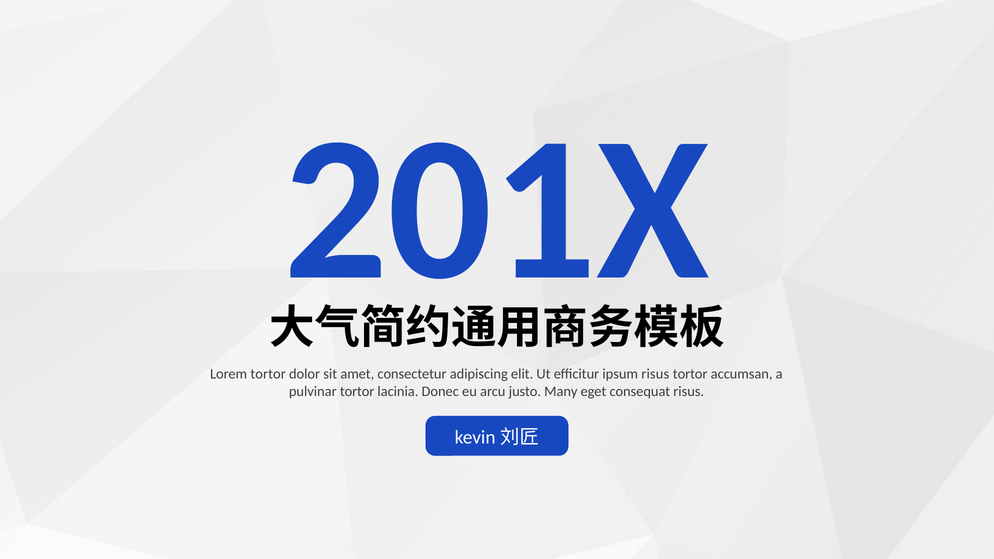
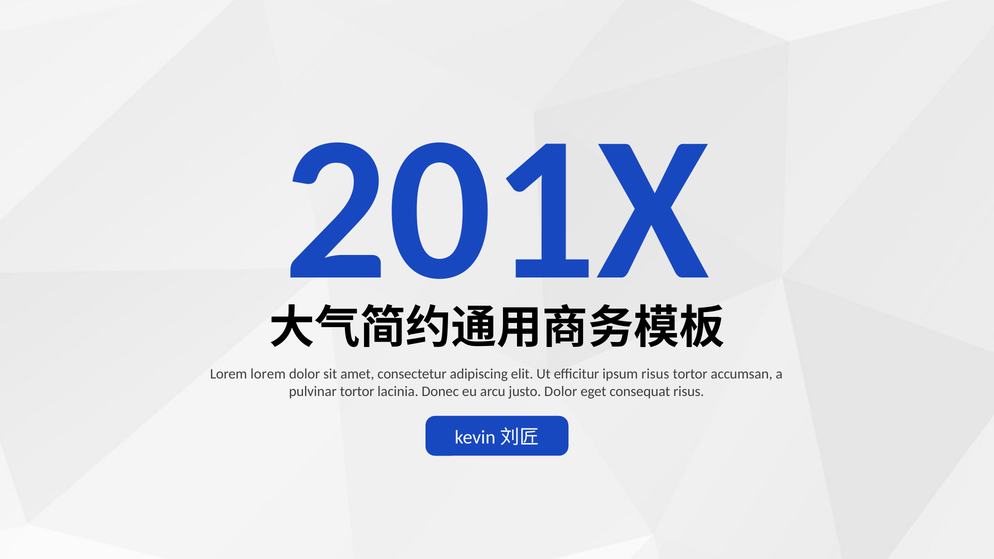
Lorem tortor: tortor -> lorem (268, 374)
justo Many: Many -> Dolor (561, 391)
